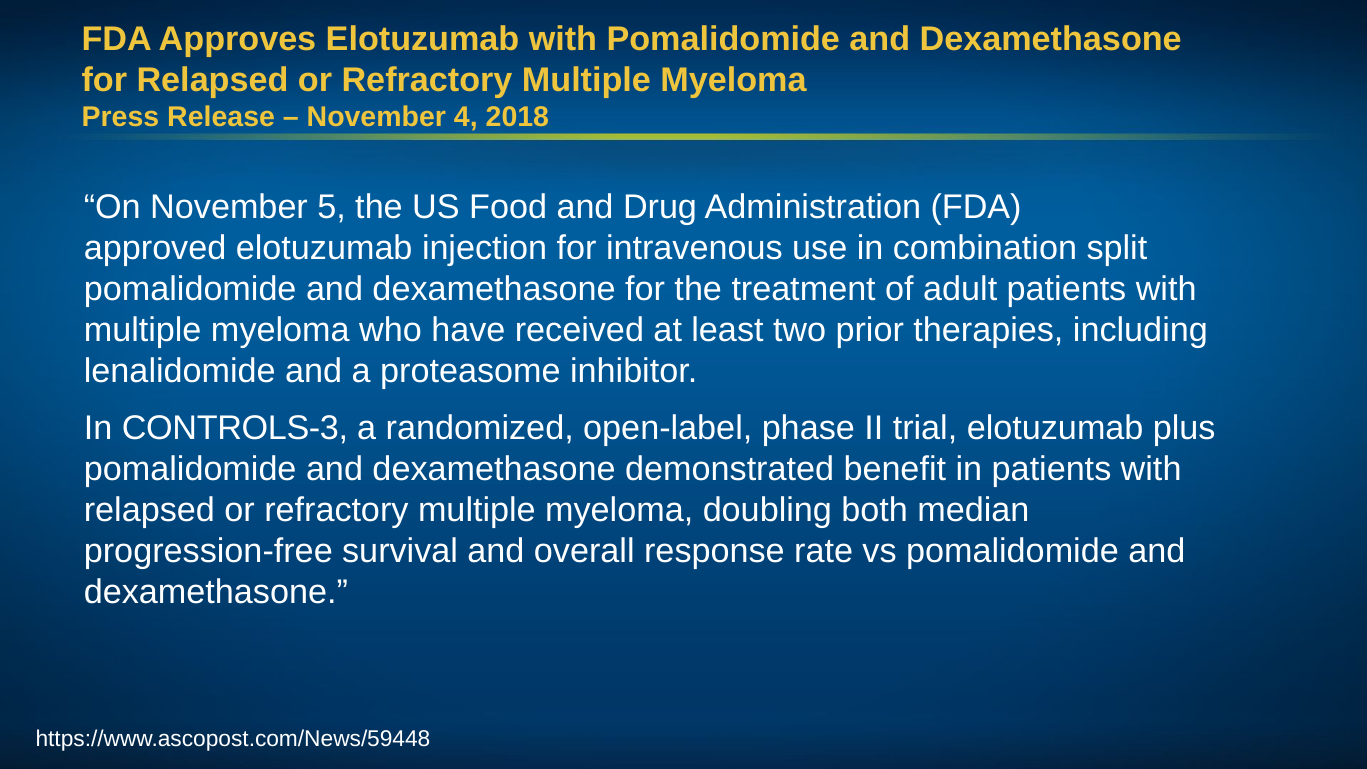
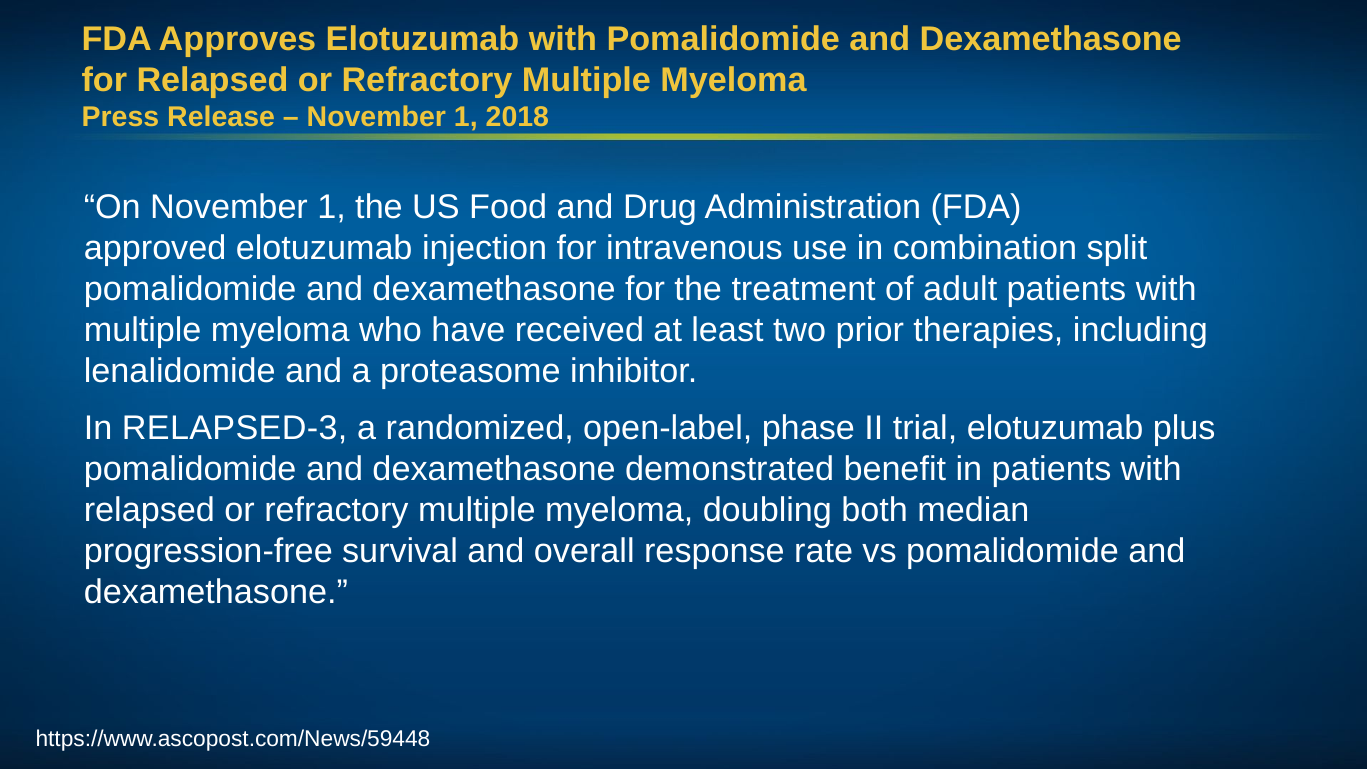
4: 4 -> 1 (466, 117)
On November 5: 5 -> 1 (332, 207)
CONTROLS-3: CONTROLS-3 -> RELAPSED-3 (235, 429)
